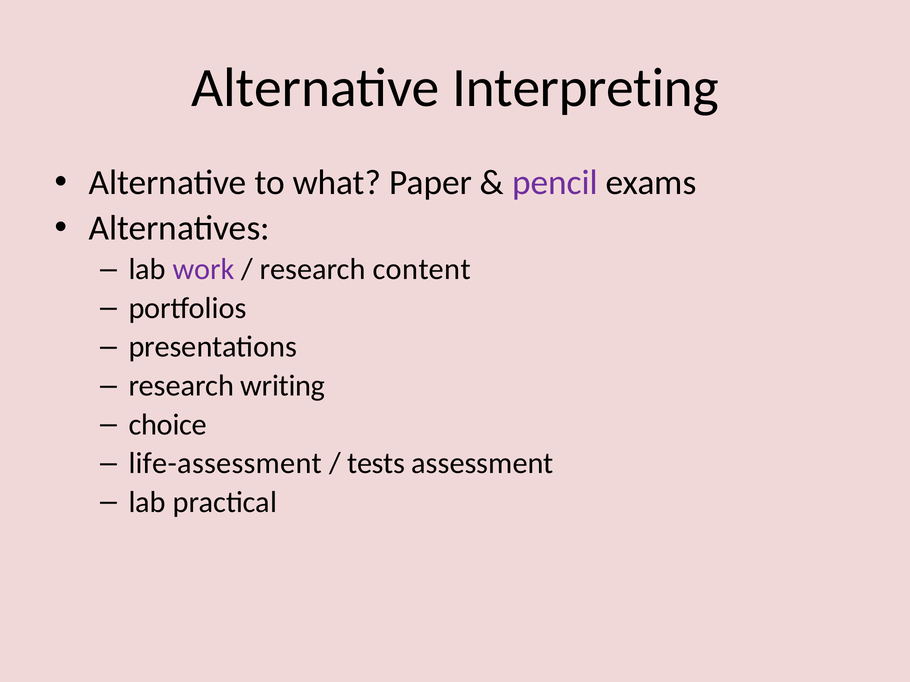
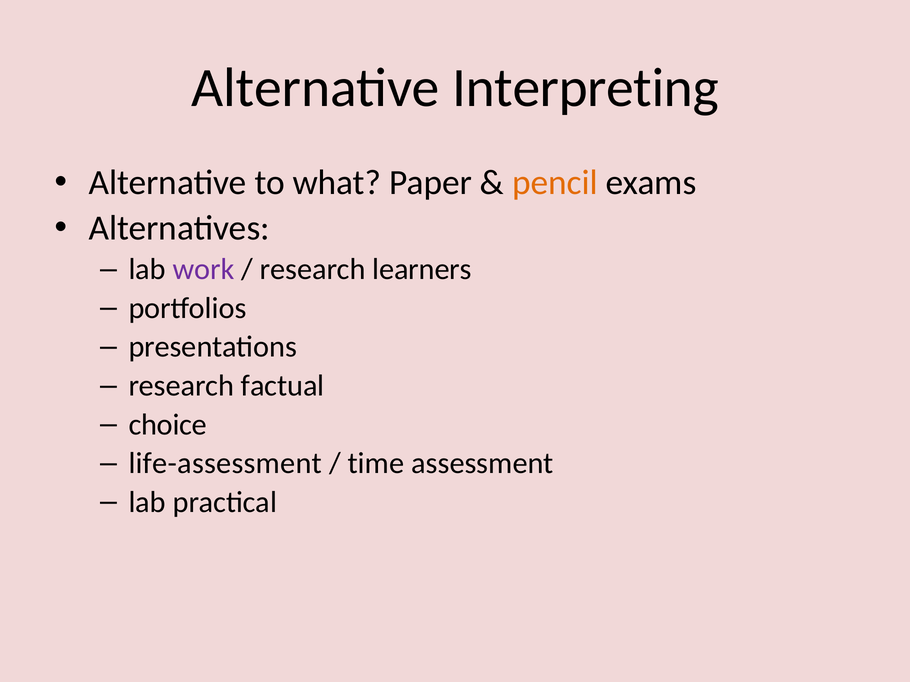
pencil colour: purple -> orange (555, 183)
content: content -> learners (422, 270)
writing: writing -> factual (283, 386)
tests: tests -> time (376, 464)
